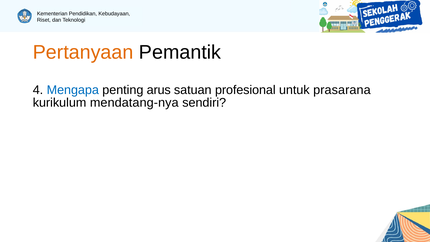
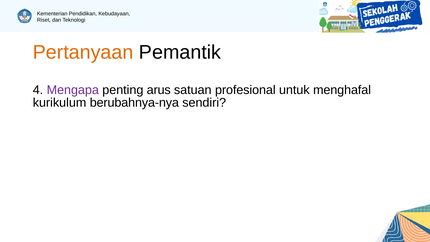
Mengapa colour: blue -> purple (73, 90)
prasarana: prasarana -> menghafal (342, 90)
mendatang-nya: mendatang-nya -> berubahnya-nya (134, 103)
